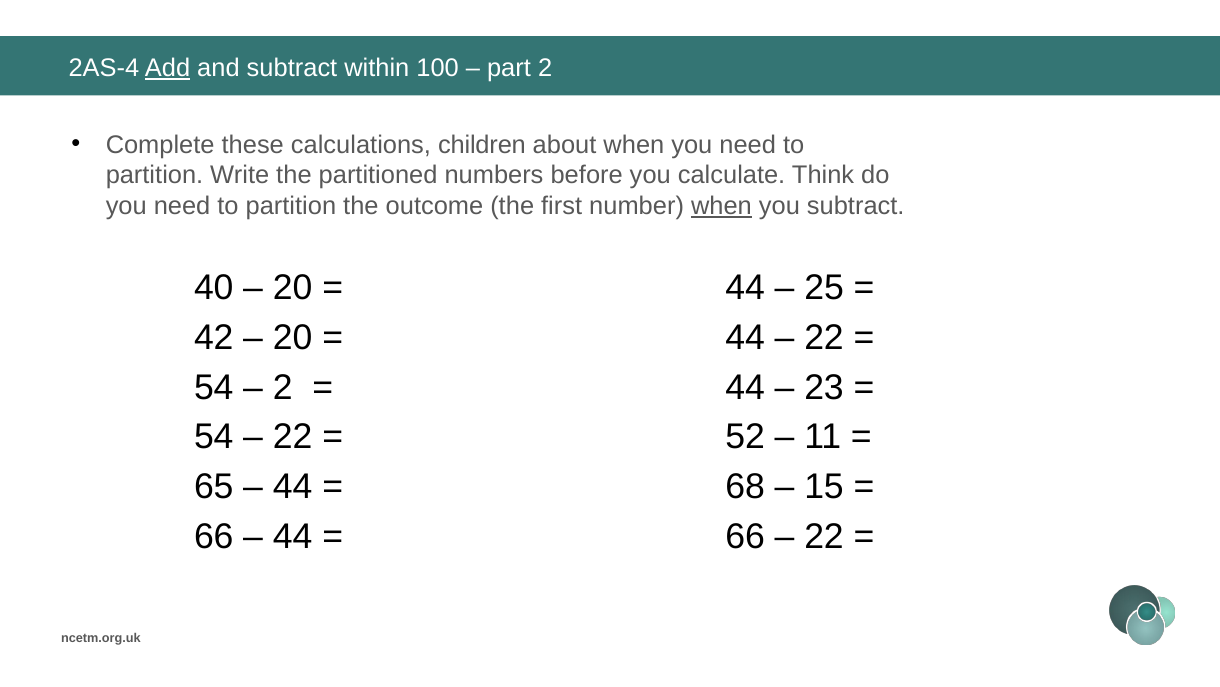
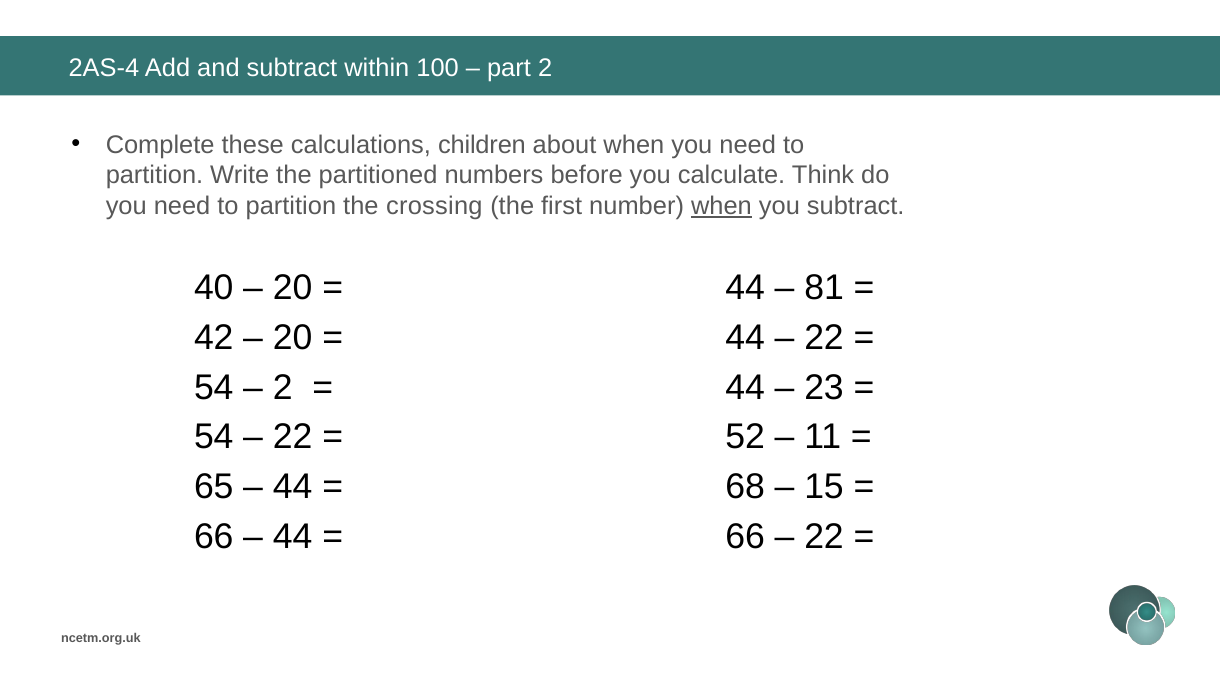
Add underline: present -> none (168, 68)
outcome: outcome -> crossing (434, 206)
25: 25 -> 81 (824, 287)
